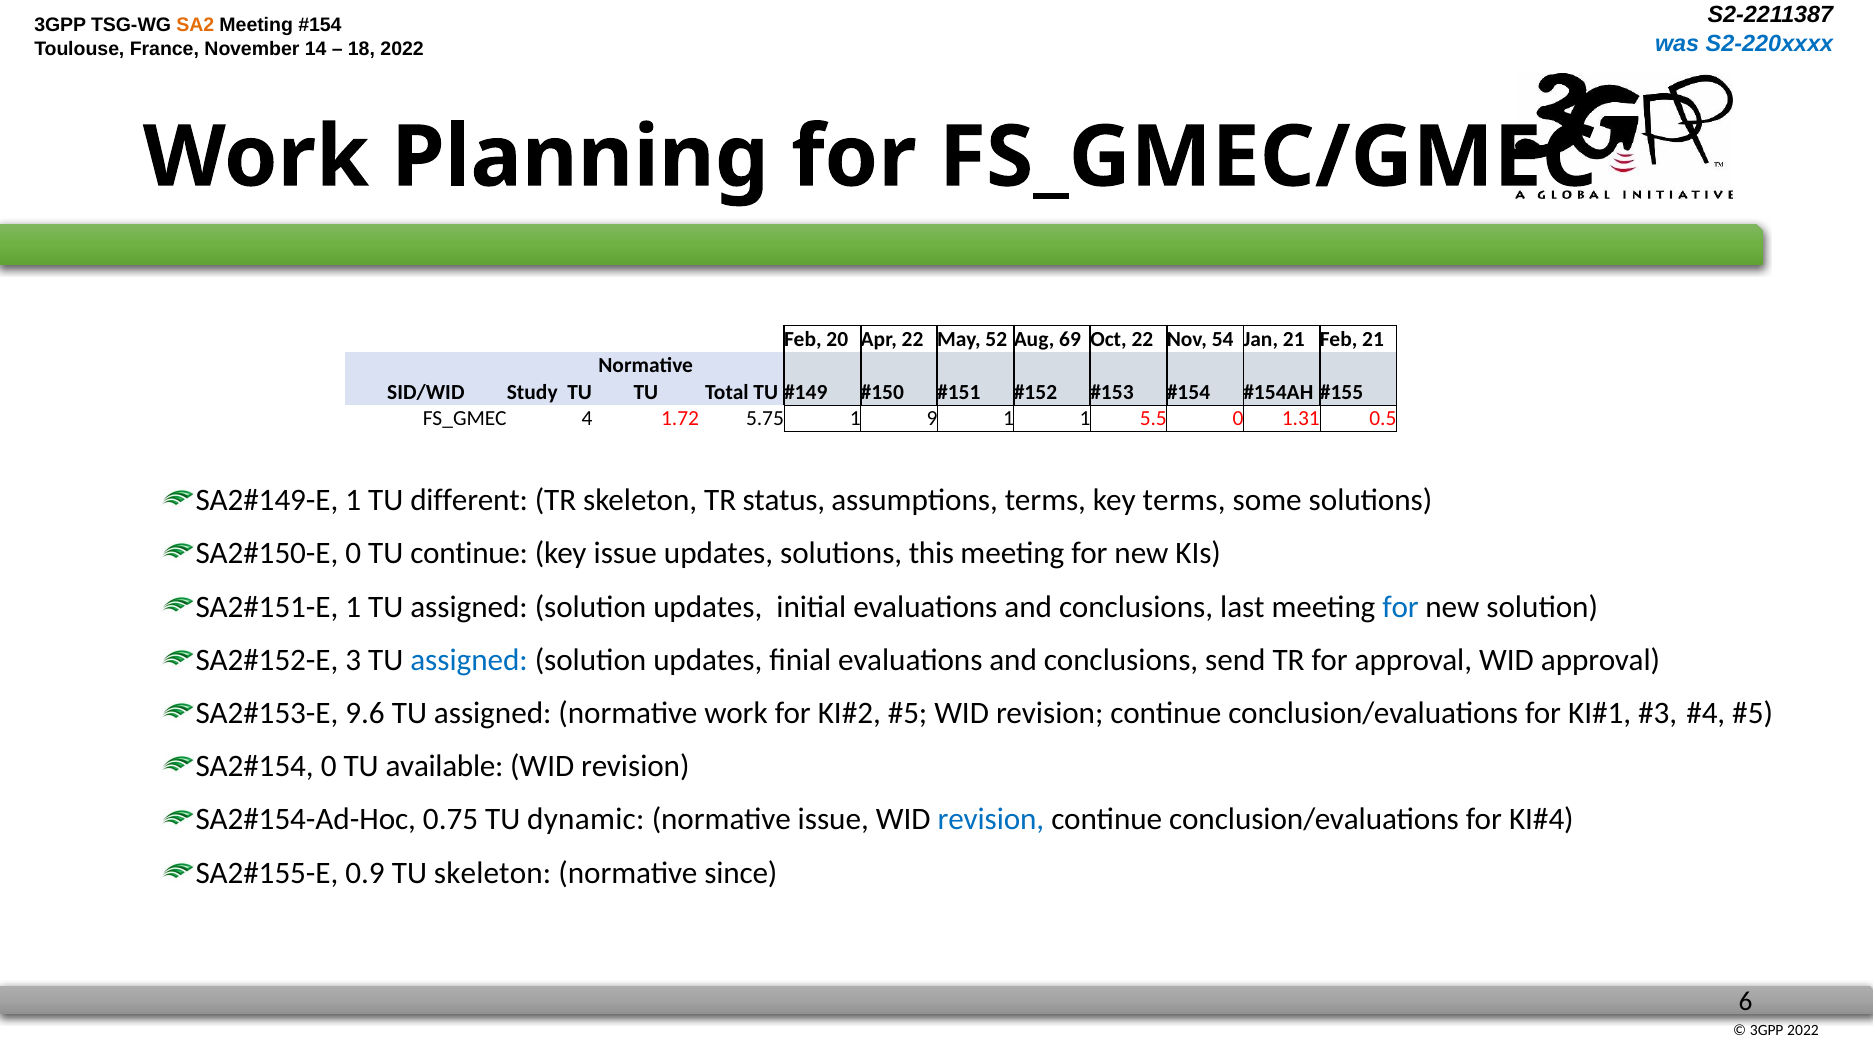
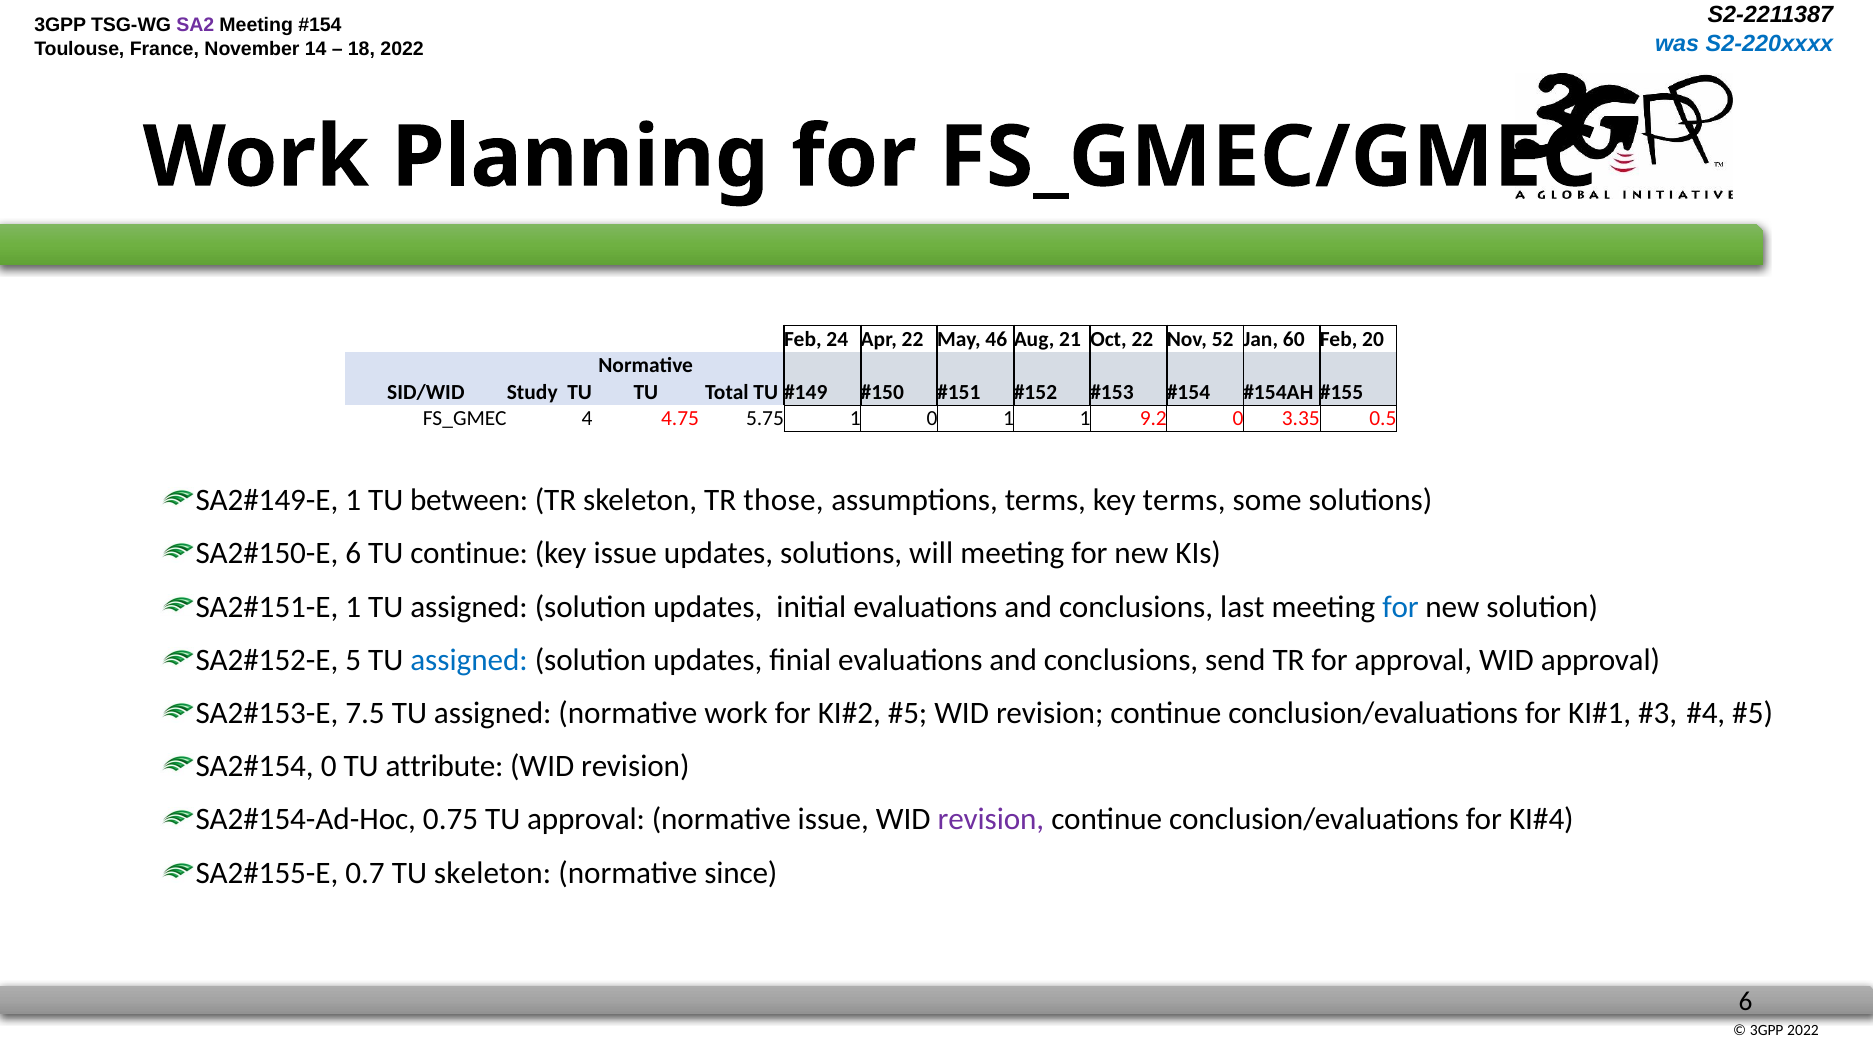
SA2 colour: orange -> purple (195, 26)
20: 20 -> 24 (837, 339)
52: 52 -> 46 (996, 339)
69: 69 -> 21 (1070, 339)
54: 54 -> 52 (1223, 339)
Jan 21: 21 -> 60 (1294, 339)
Feb 21: 21 -> 20 (1373, 339)
1.72: 1.72 -> 4.75 (680, 418)
1 9: 9 -> 0 (932, 418)
5.5: 5.5 -> 9.2 (1153, 418)
1.31: 1.31 -> 3.35 (1301, 418)
different: different -> between (469, 500)
status: status -> those (784, 500)
0: 0 -> 6 (353, 553)
this: this -> will (931, 553)
3: 3 -> 5 (353, 660)
9.6: 9.6 -> 7.5 (365, 713)
available: available -> attribute (444, 766)
TU dynamic: dynamic -> approval (586, 819)
revision colour: blue -> purple (991, 819)
0.9: 0.9 -> 0.7 (365, 873)
